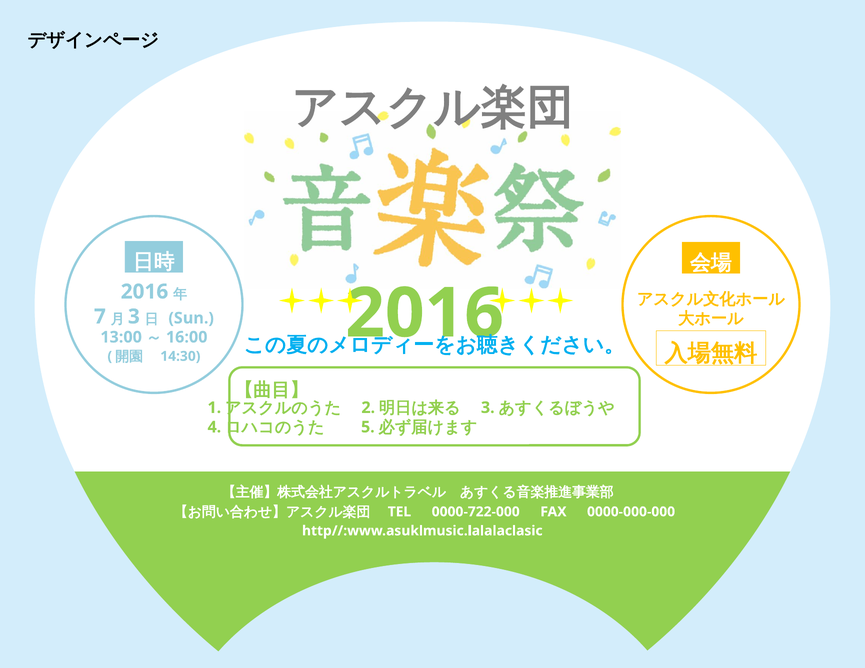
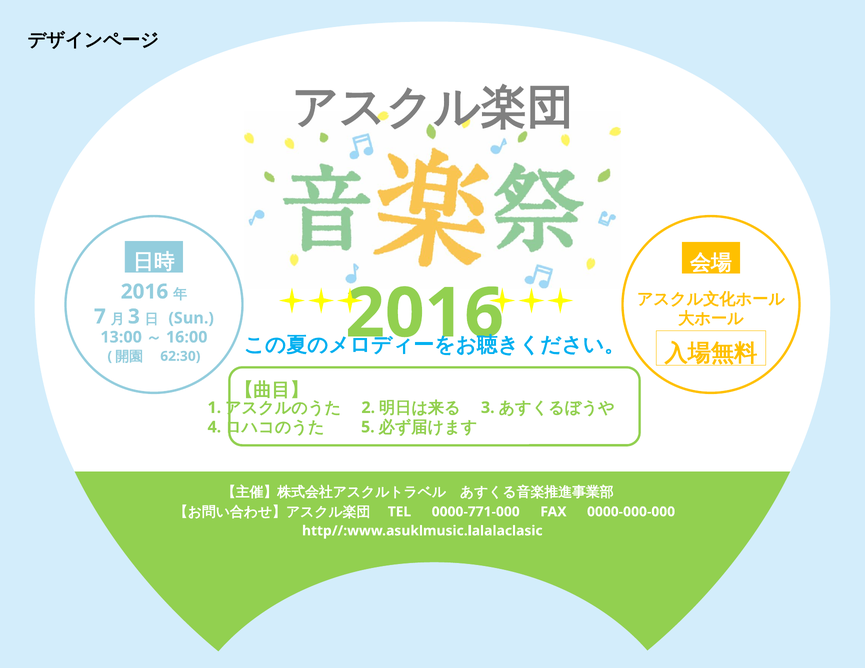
14:30: 14:30 -> 62:30 (180, 357)
0000-722-000: 0000-722-000 -> 0000-771-000 (476, 512)
